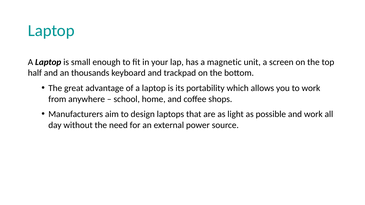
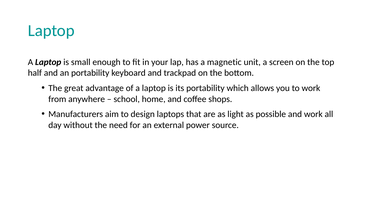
an thousands: thousands -> portability (90, 73)
